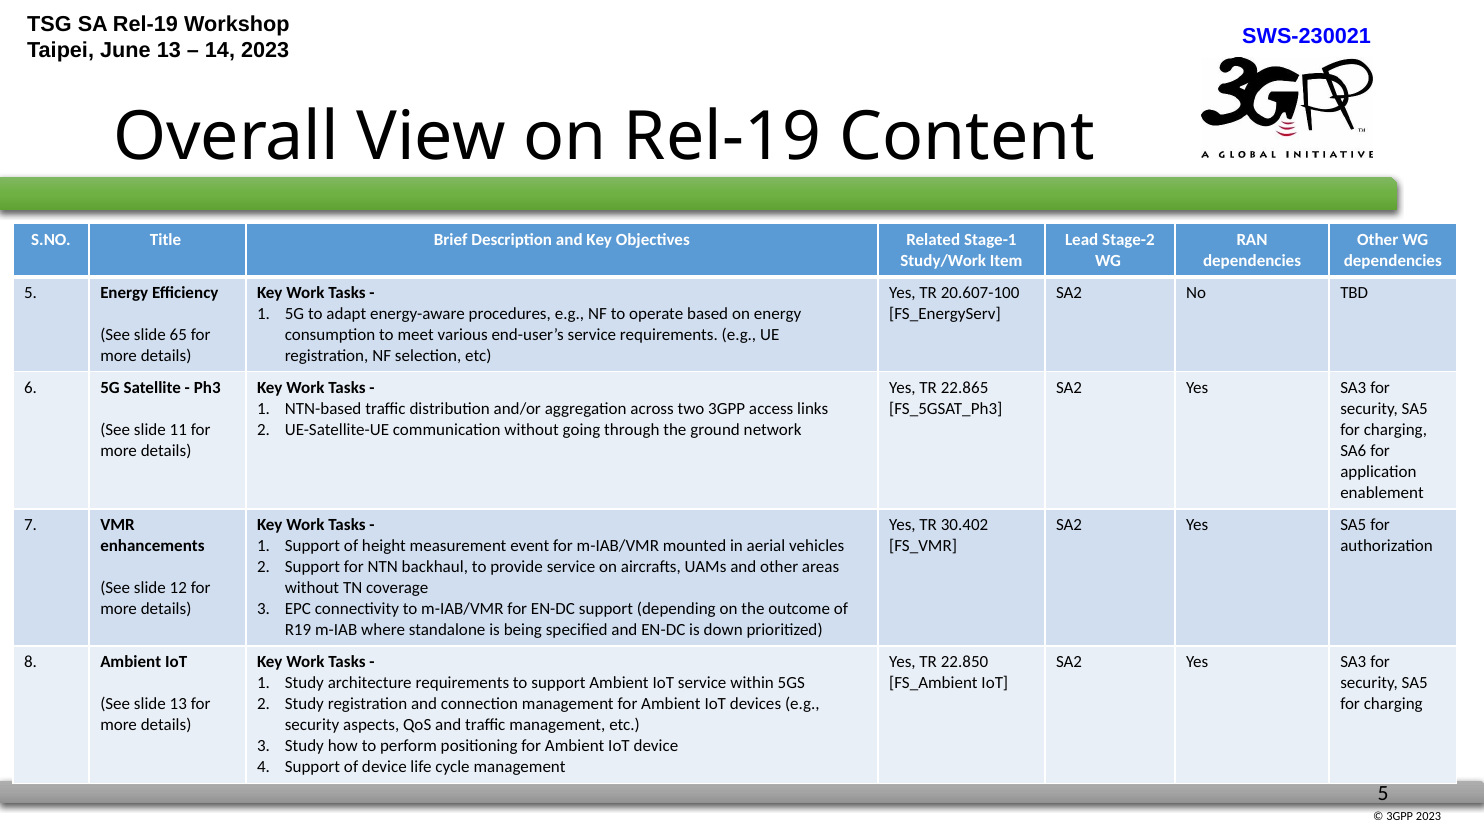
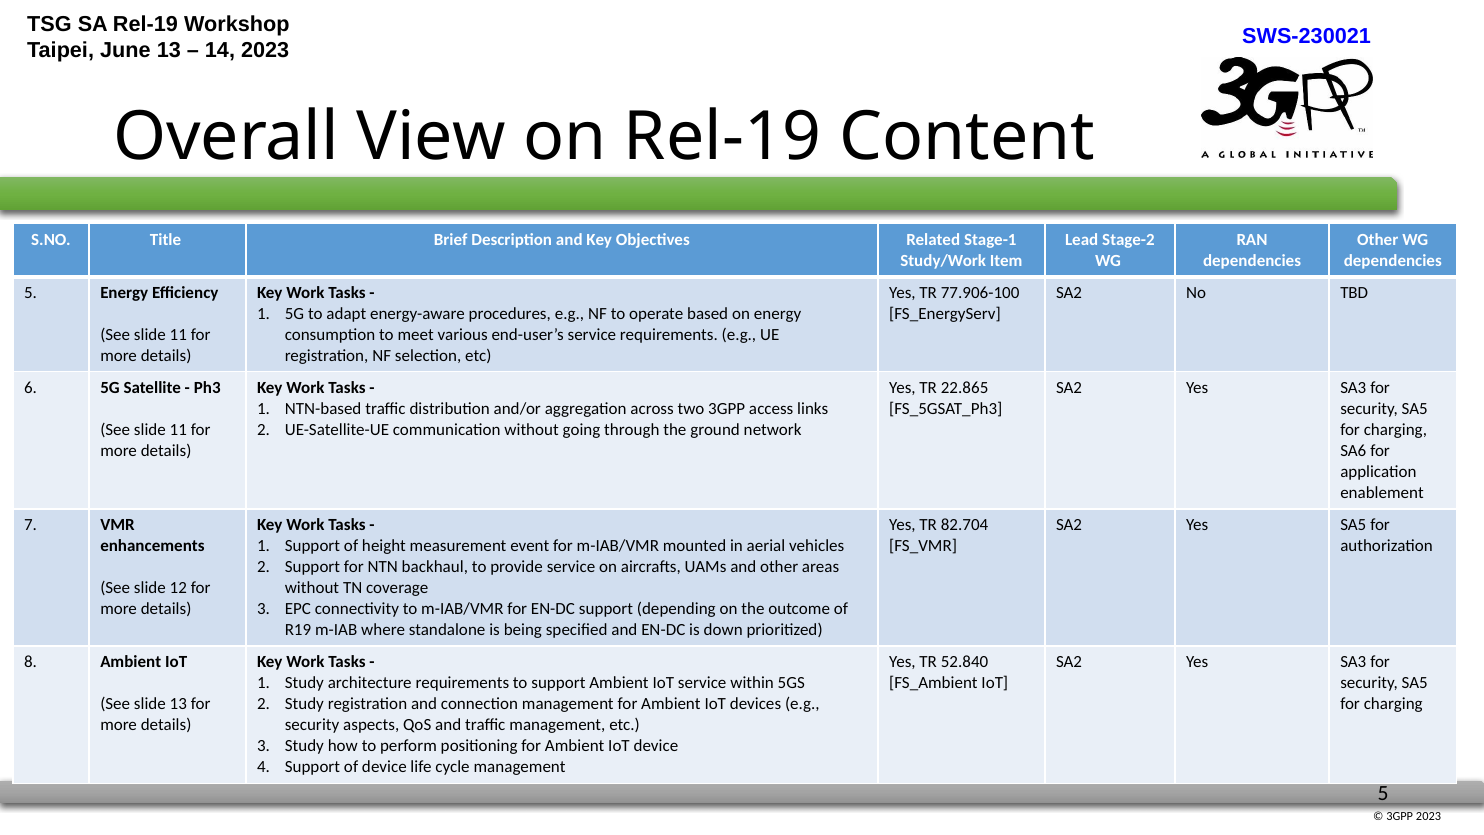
20.607-100: 20.607-100 -> 77.906-100 (980, 293)
65: 65 -> 11 (178, 335)
30.402: 30.402 -> 82.704 (965, 525)
22.850: 22.850 -> 52.840 (965, 662)
